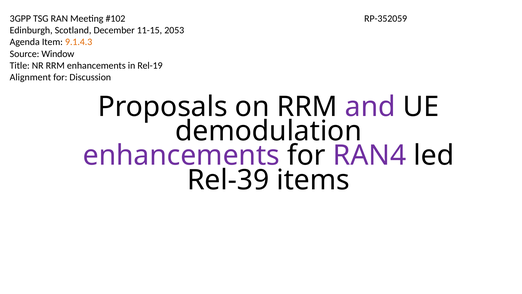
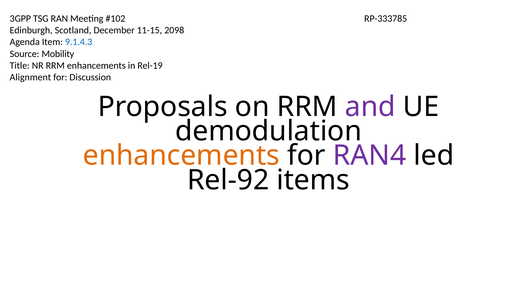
RP-352059: RP-352059 -> RP-333785 (386, 19)
2053: 2053 -> 2098 (174, 30)
9.1.4.3 colour: orange -> blue (79, 42)
Window: Window -> Mobility (58, 54)
enhancements colour: purple -> orange (181, 155)
Rel-39: Rel-39 -> Rel-92 (228, 180)
